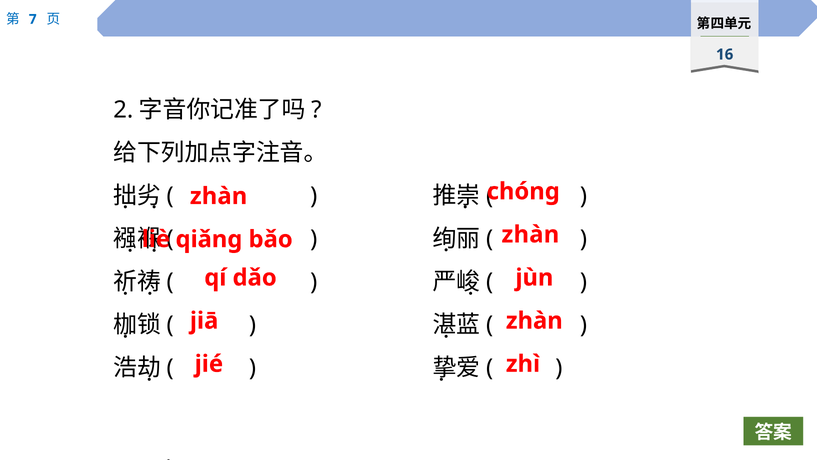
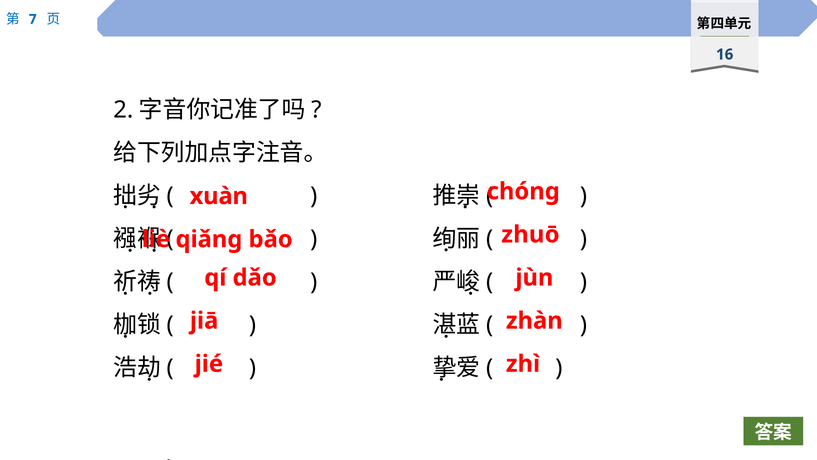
zhàn: zhàn -> xuàn (219, 196)
zhàn: zhàn -> zhuō (530, 234)
